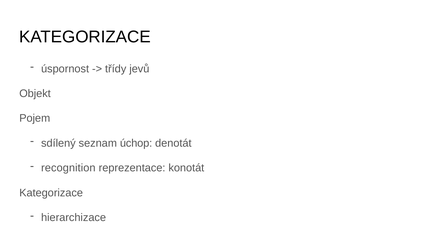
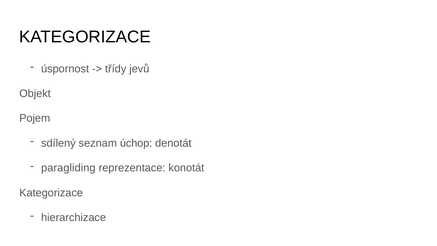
recognition: recognition -> paragliding (68, 168)
